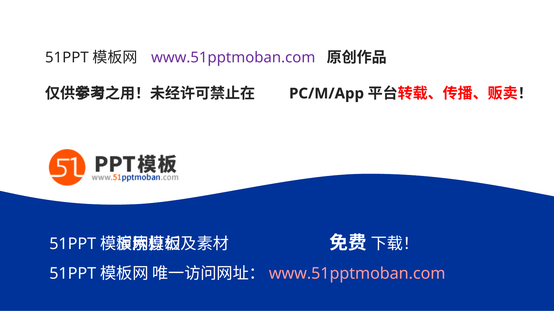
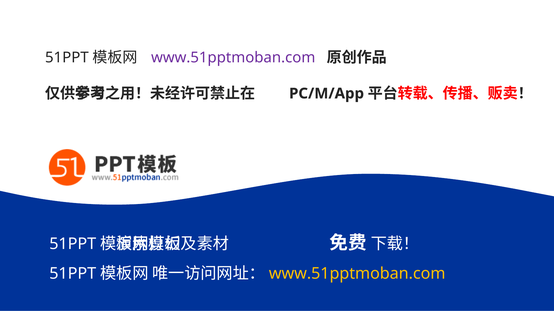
www.51pptmoban.com colour: pink -> yellow (357, 274)
